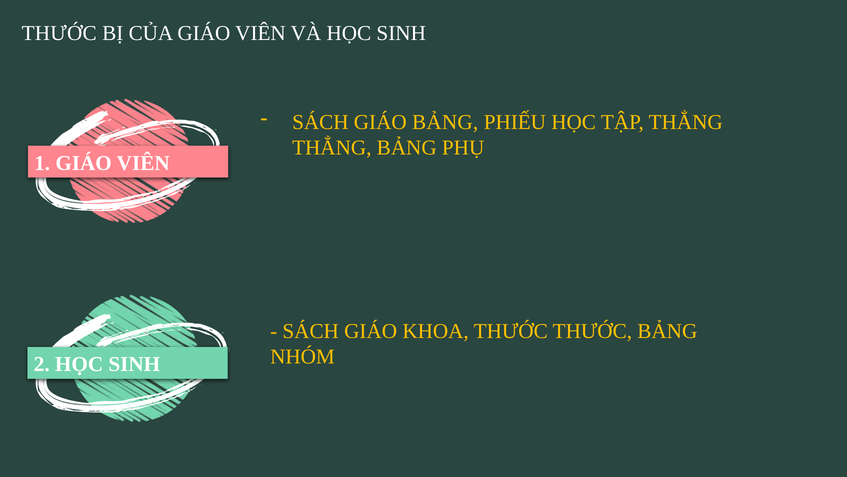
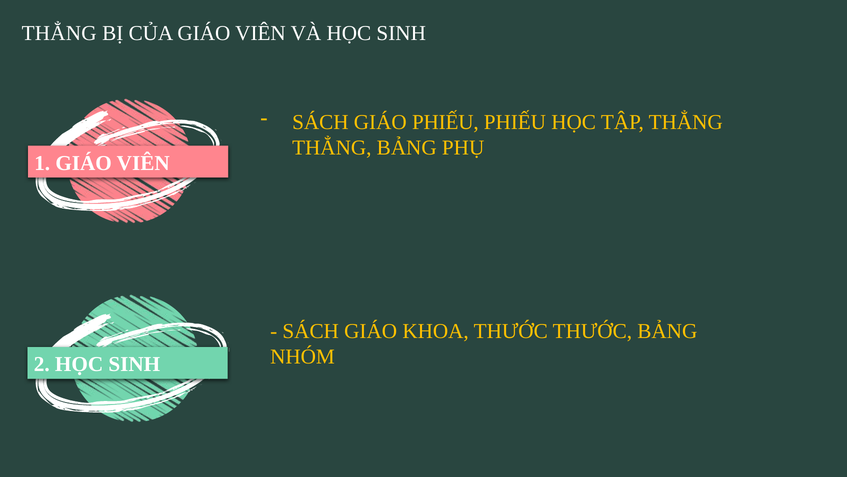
THƯỚC: THƯỚC -> THẲNG (59, 33)
GIÁO BẢNG: BẢNG -> PHIẾU (445, 122)
